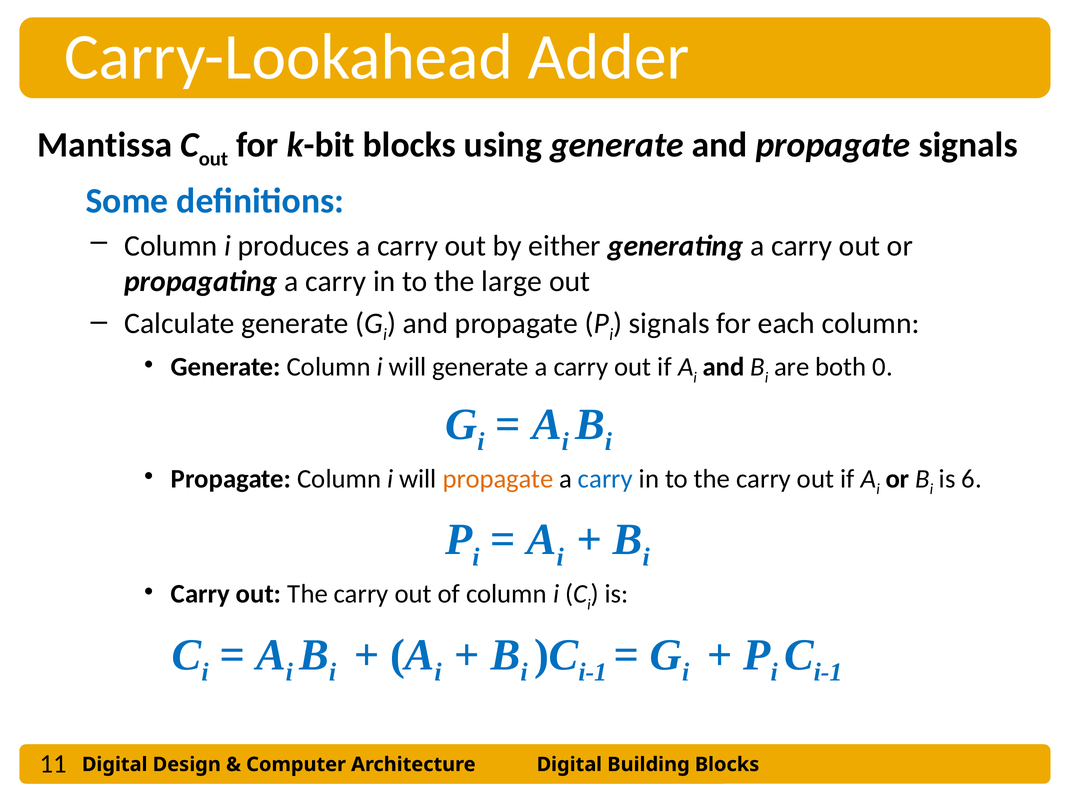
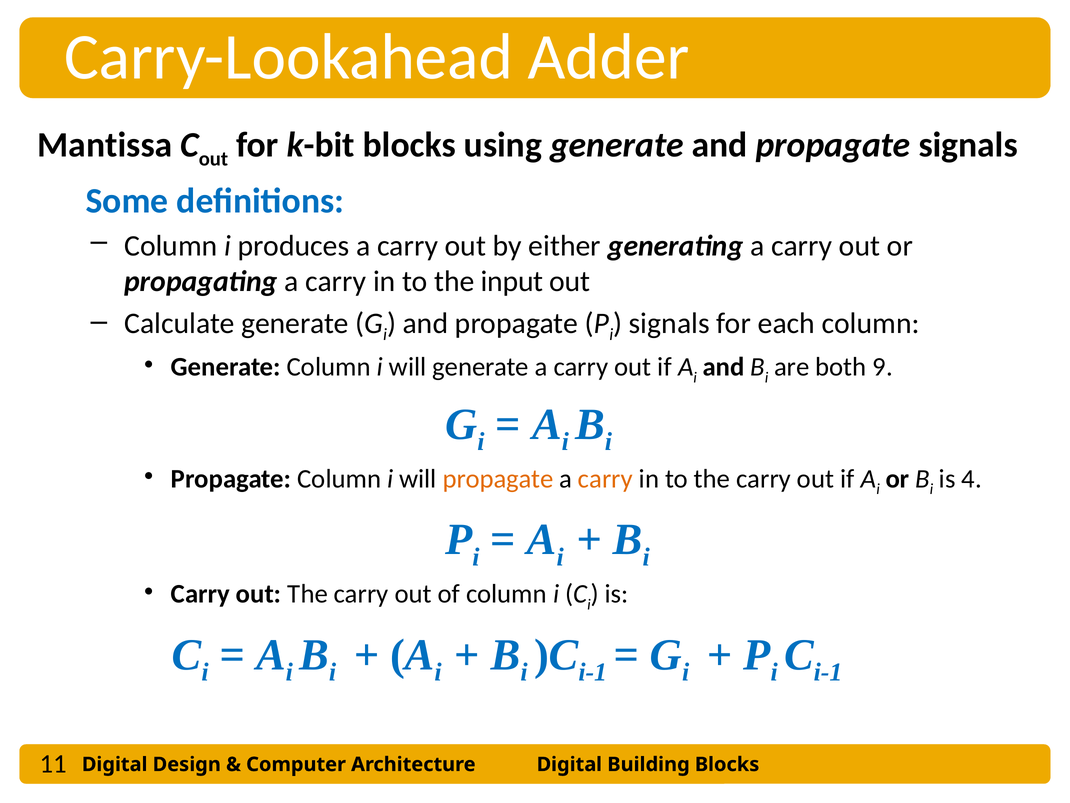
large: large -> input (512, 281)
0: 0 -> 9 (883, 367)
carry colour: blue -> orange (605, 478)
6: 6 -> 4 (972, 478)
